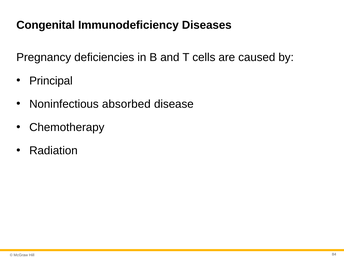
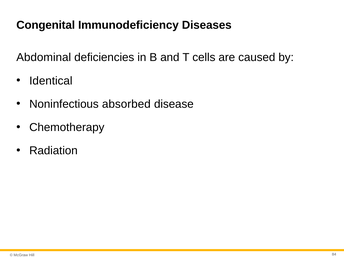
Pregnancy: Pregnancy -> Abdominal (44, 57)
Principal: Principal -> Identical (51, 81)
